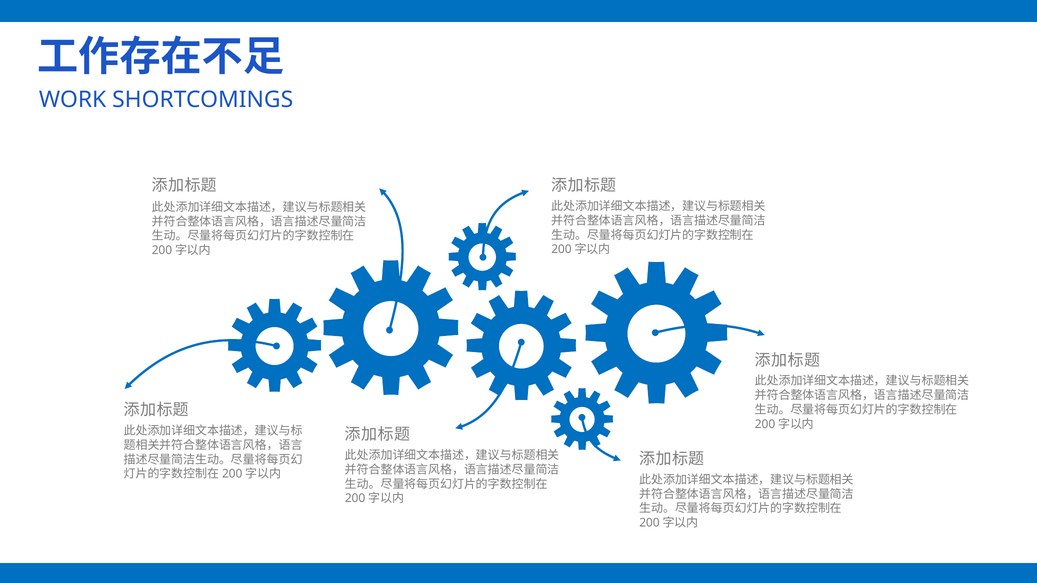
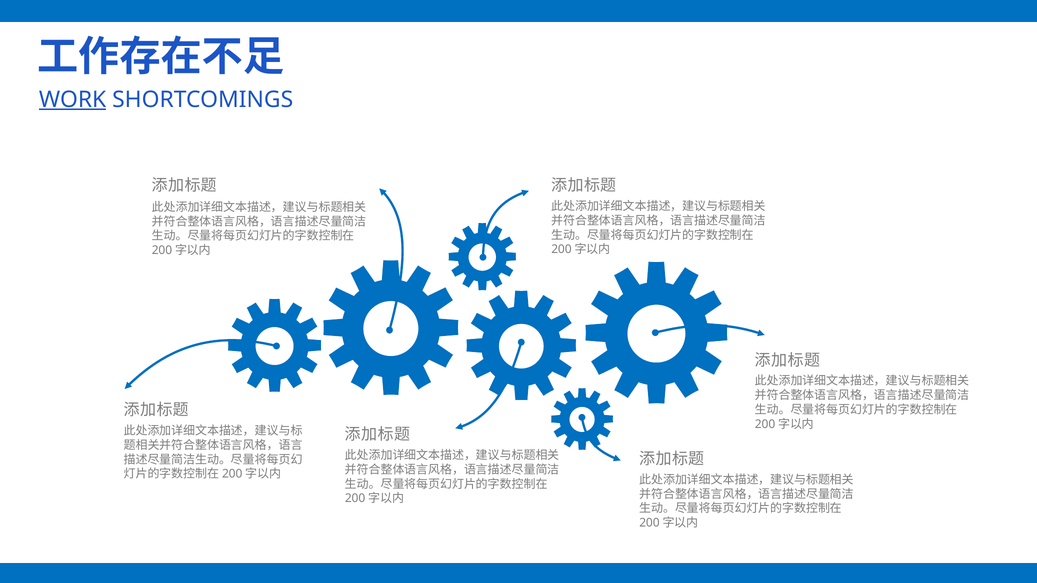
WORK underline: none -> present (73, 100)
